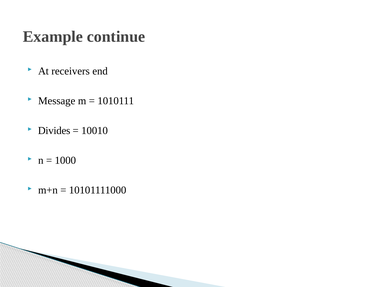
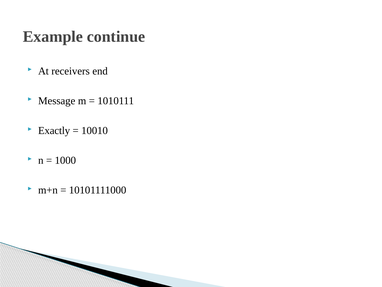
Divides: Divides -> Exactly (54, 130)
